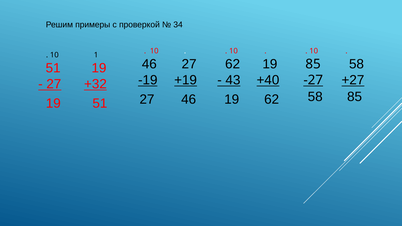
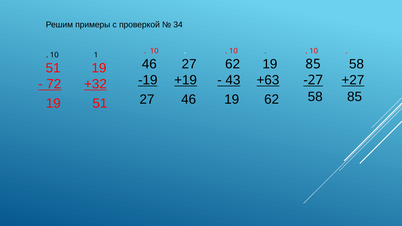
+40: +40 -> +63 (268, 80)
27: 27 -> 72 (54, 84)
